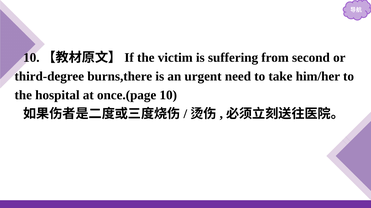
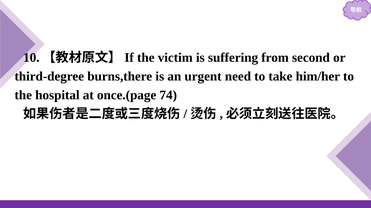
once.(page 10: 10 -> 74 (168, 95)
